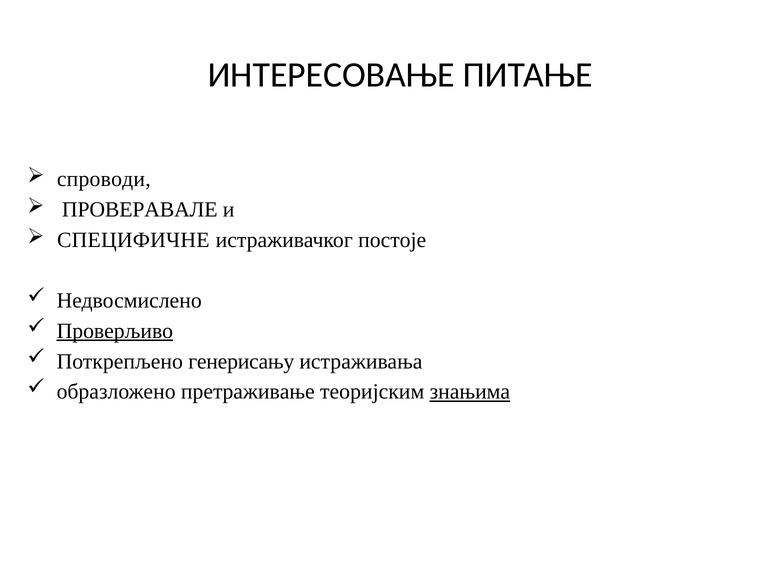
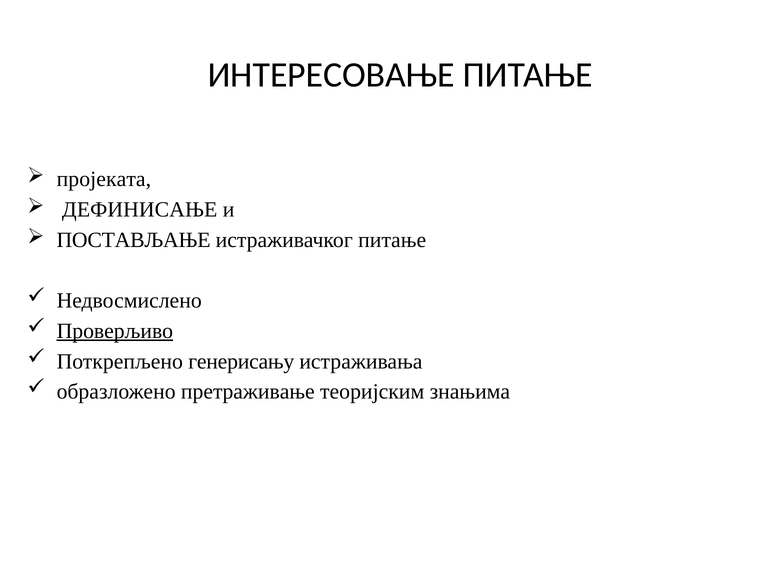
спроводи: спроводи -> пројеката (104, 179)
ПРОВЕРАВАЛЕ: ПРОВЕРАВАЛЕ -> ДЕФИНИСАЊЕ (140, 209)
СПЕЦИФИЧНЕ: СПЕЦИФИЧНЕ -> ПОСТАВЉАЊЕ (134, 240)
истраживачког постоје: постоје -> питање (392, 240)
знањима underline: present -> none (470, 392)
